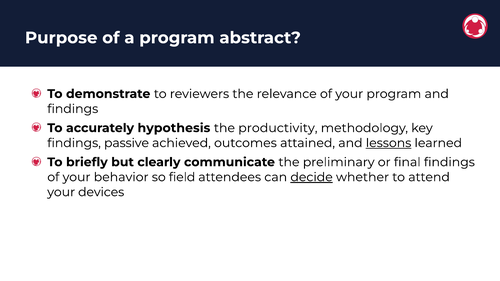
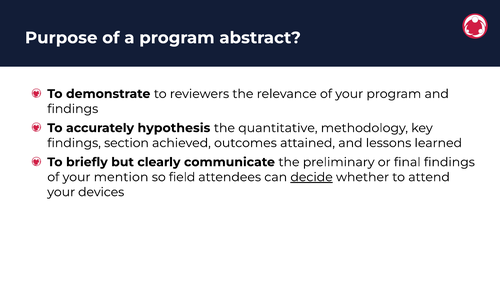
productivity: productivity -> quantitative (278, 128)
passive: passive -> section (126, 143)
lessons underline: present -> none (389, 143)
behavior: behavior -> mention (121, 177)
